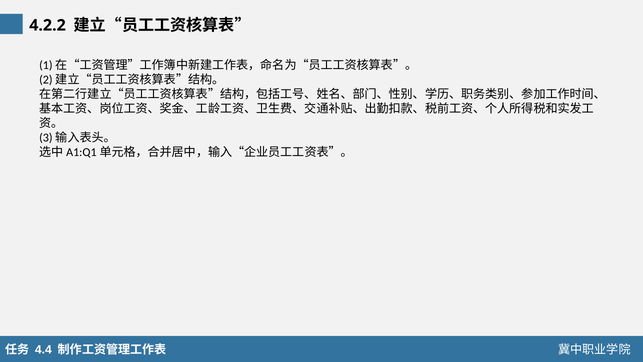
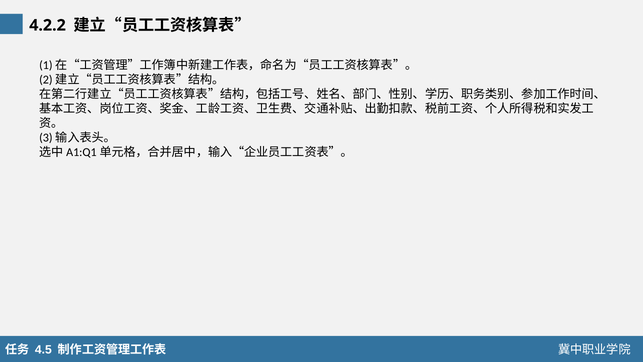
4.4: 4.4 -> 4.5 (43, 349)
